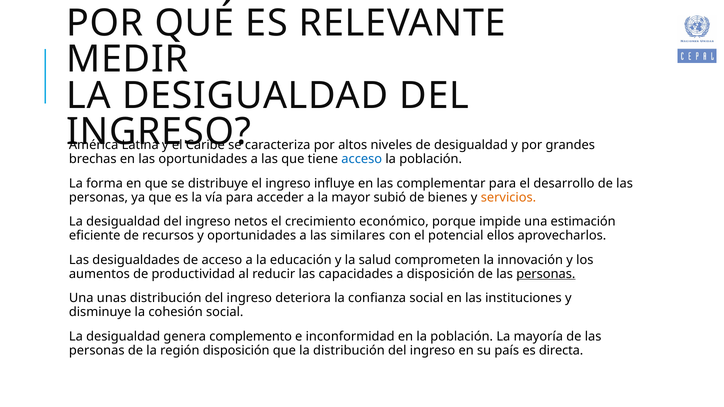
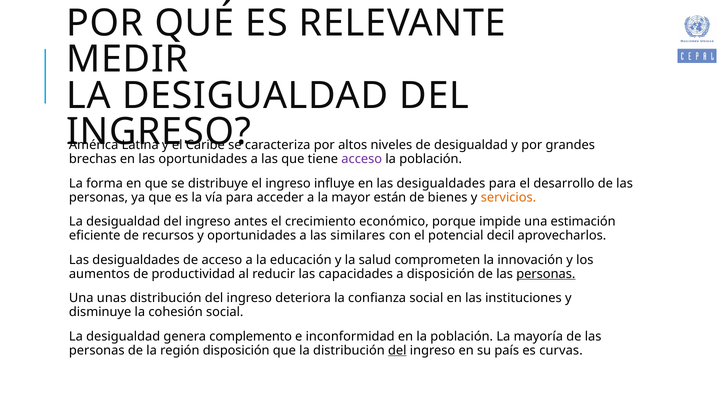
acceso colour: blue -> purple (362, 159)
en las complementar: complementar -> desigualdades (441, 184)
subió: subió -> están (390, 197)
netos: netos -> antes (251, 222)
ellos: ellos -> decil (501, 236)
del underline: none -> present (397, 350)
directa: directa -> curvas (561, 350)
